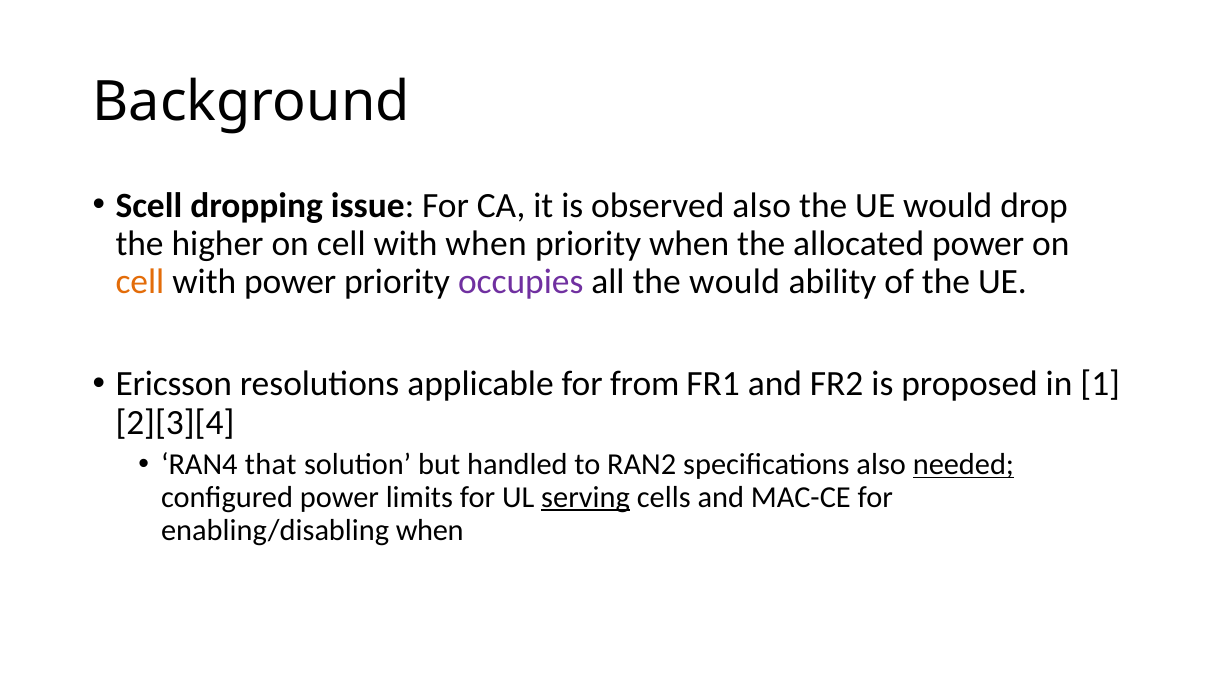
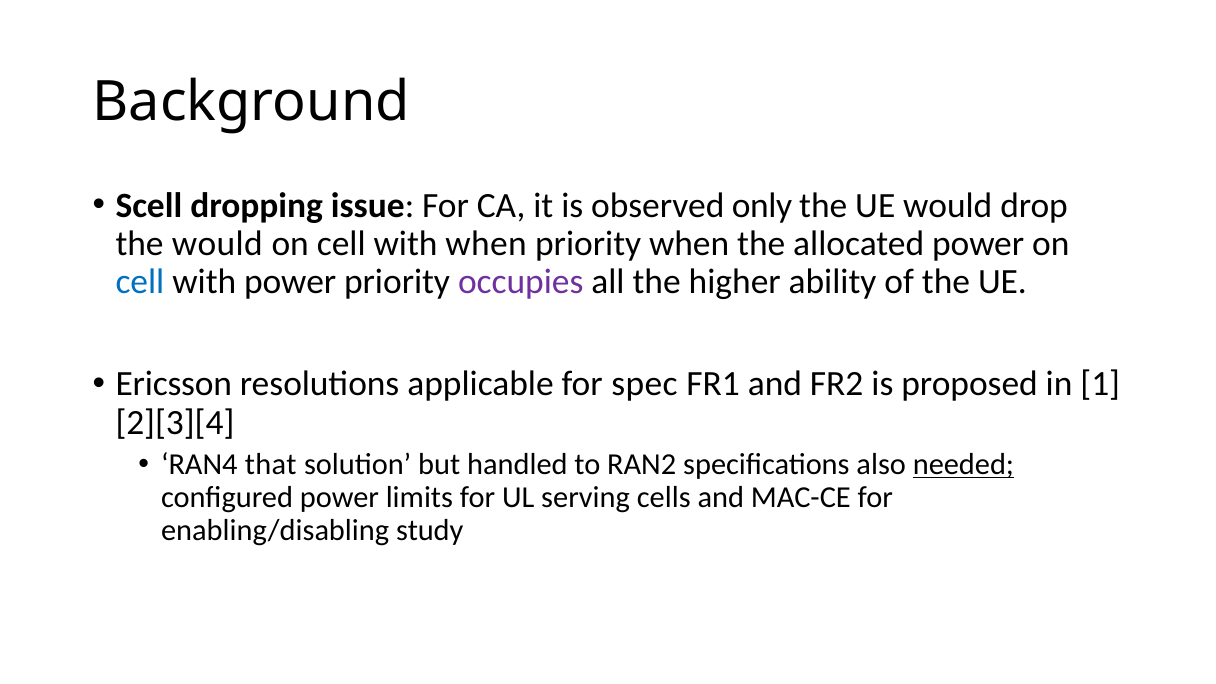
observed also: also -> only (762, 206)
the higher: higher -> would (217, 244)
cell colour: orange -> blue (140, 282)
the would: would -> higher (735, 282)
from: from -> spec (644, 384)
serving underline: present -> none (586, 497)
enabling/disabling when: when -> study (430, 530)
